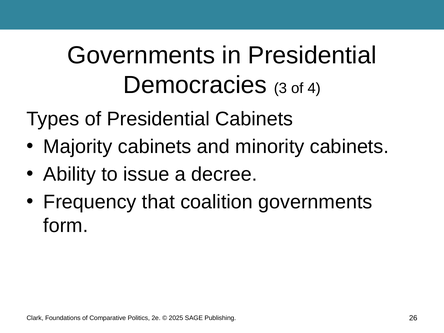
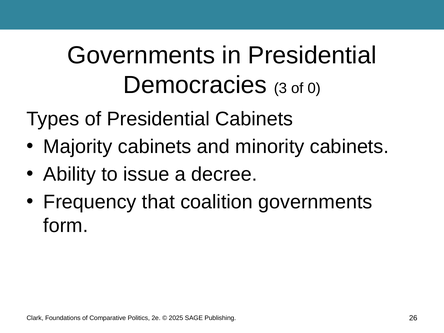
4: 4 -> 0 (314, 88)
